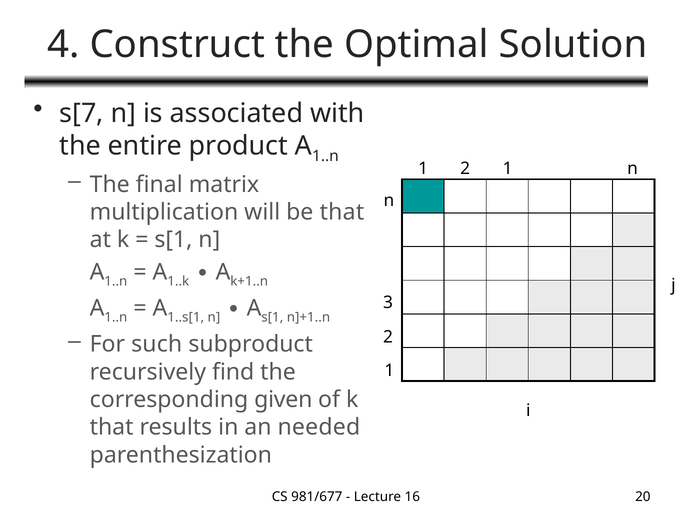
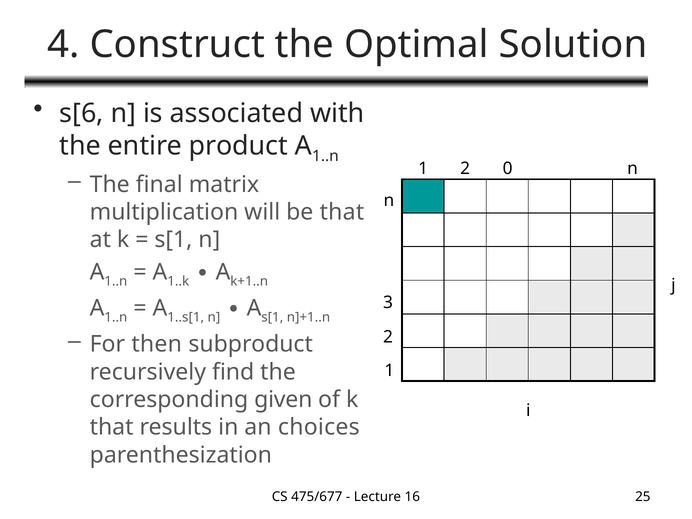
s[7: s[7 -> s[6 (82, 113)
2 1: 1 -> 0 (508, 169)
such: such -> then (157, 344)
needed: needed -> choices (319, 427)
981/677: 981/677 -> 475/677 (317, 497)
20: 20 -> 25 (643, 497)
